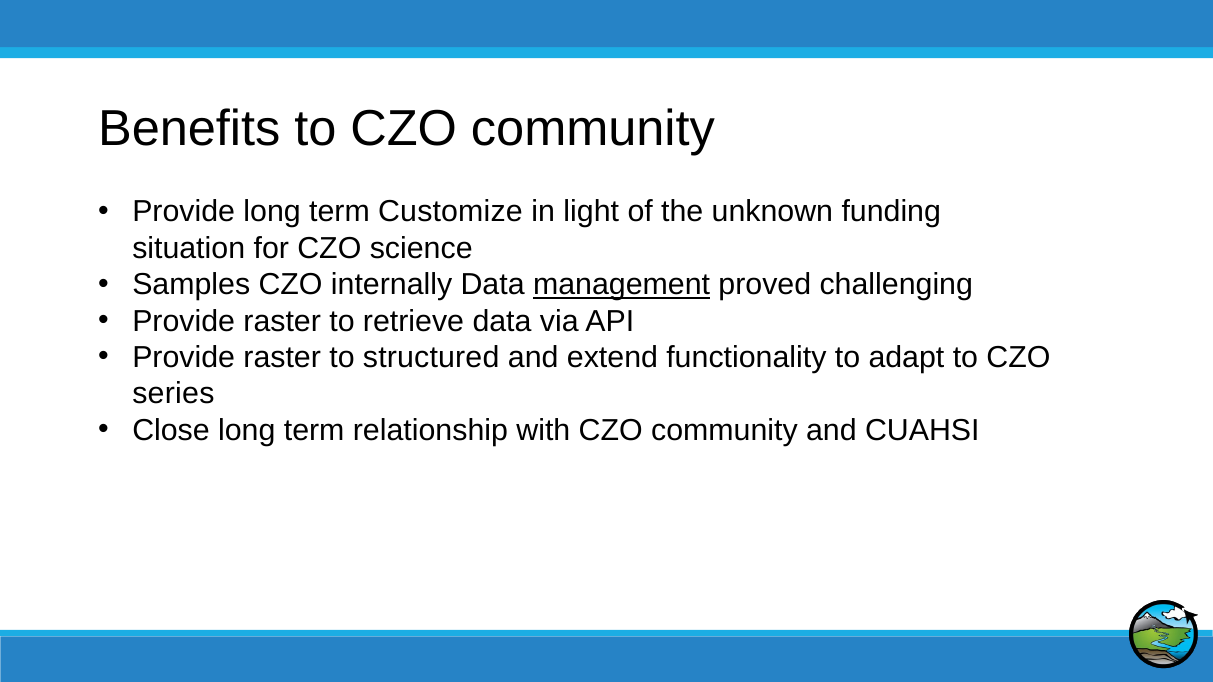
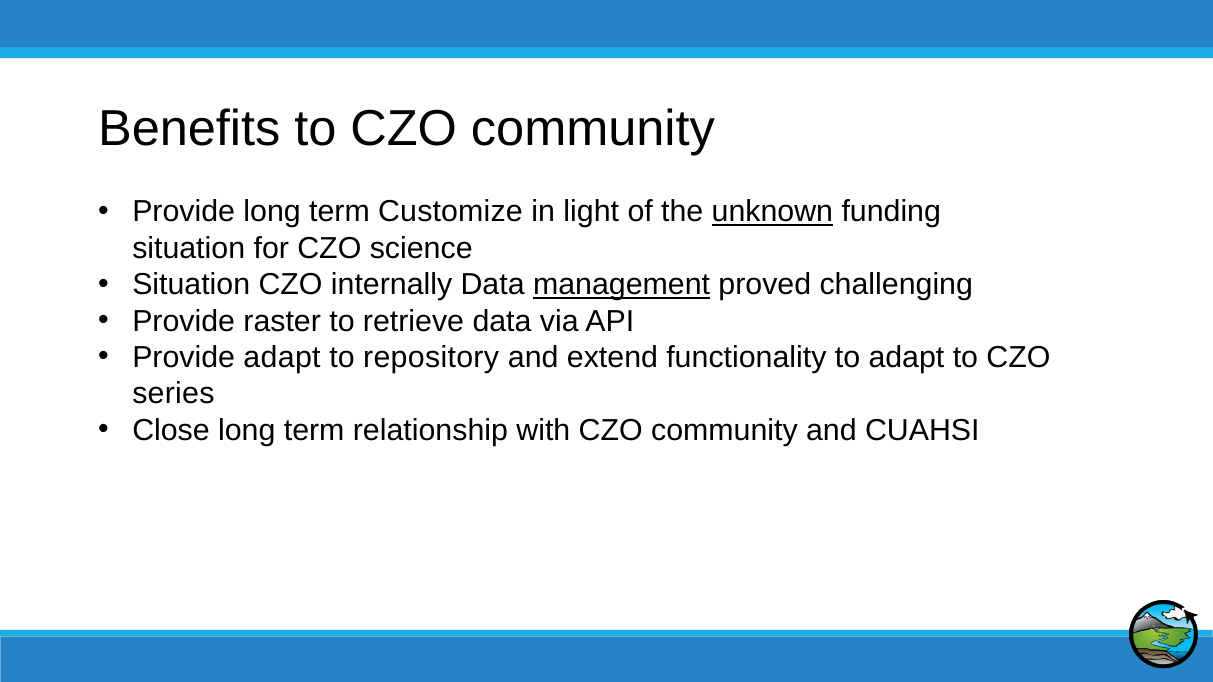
unknown underline: none -> present (772, 212)
Samples: Samples -> Situation (191, 285)
raster: raster -> adapt (282, 358)
structured: structured -> repository (431, 358)
